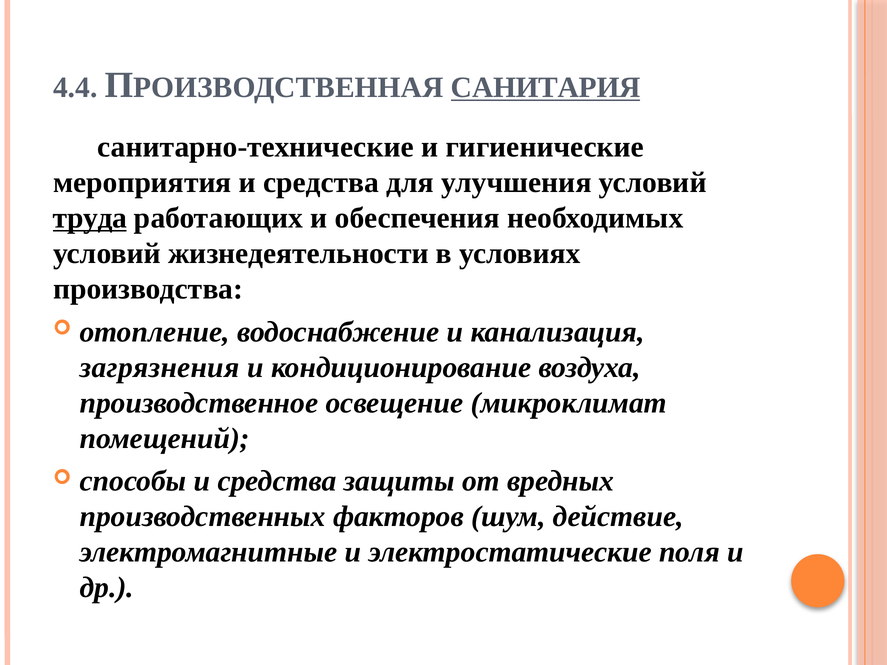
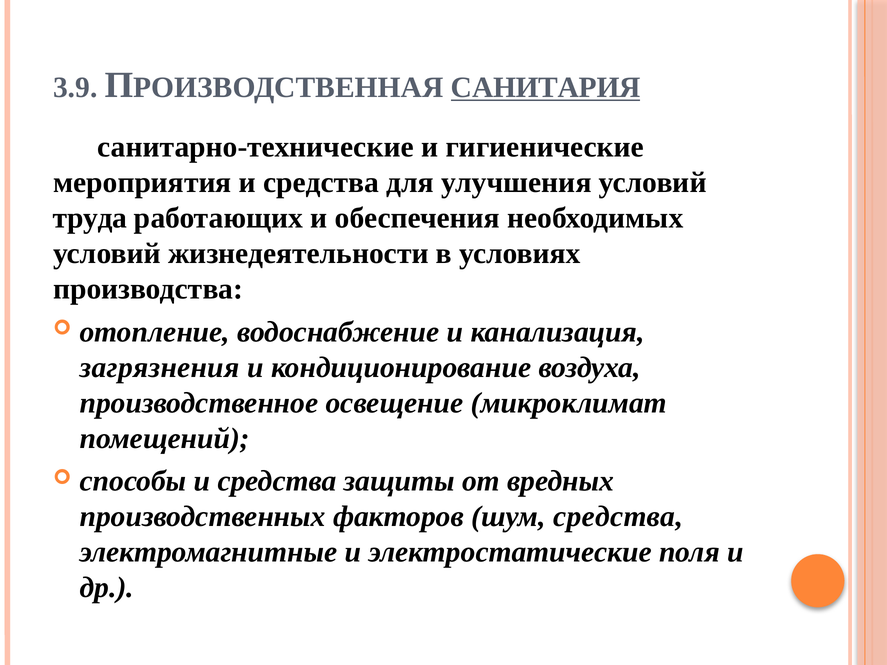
4.4: 4.4 -> 3.9 (75, 88)
труда underline: present -> none (90, 218)
шум действие: действие -> средства (618, 517)
